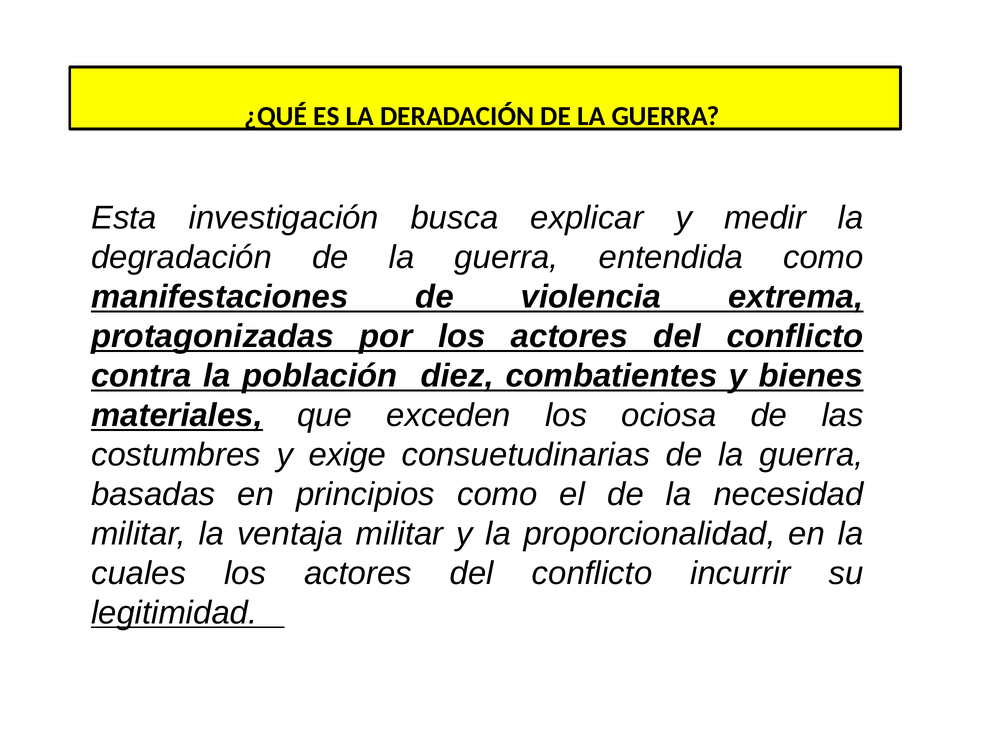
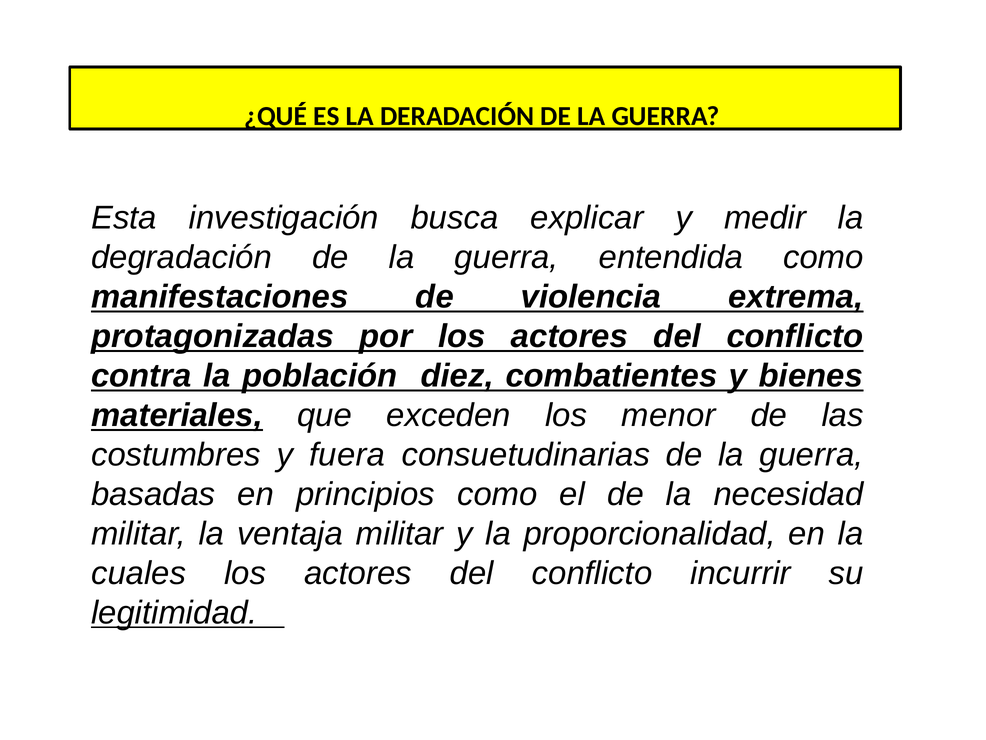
ociosa: ociosa -> menor (669, 415)
exige: exige -> fuera (347, 455)
